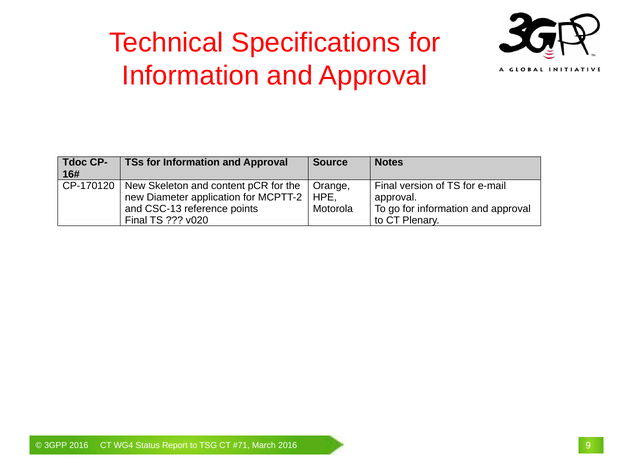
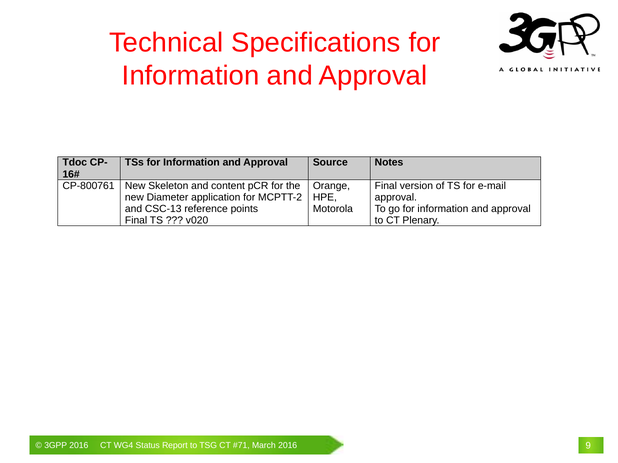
CP-170120: CP-170120 -> CP-800761 (89, 186)
